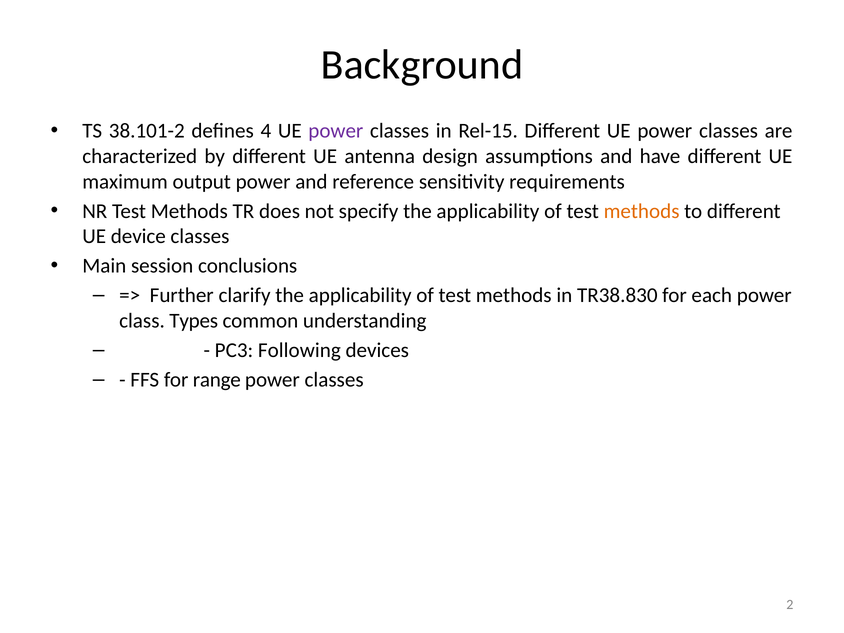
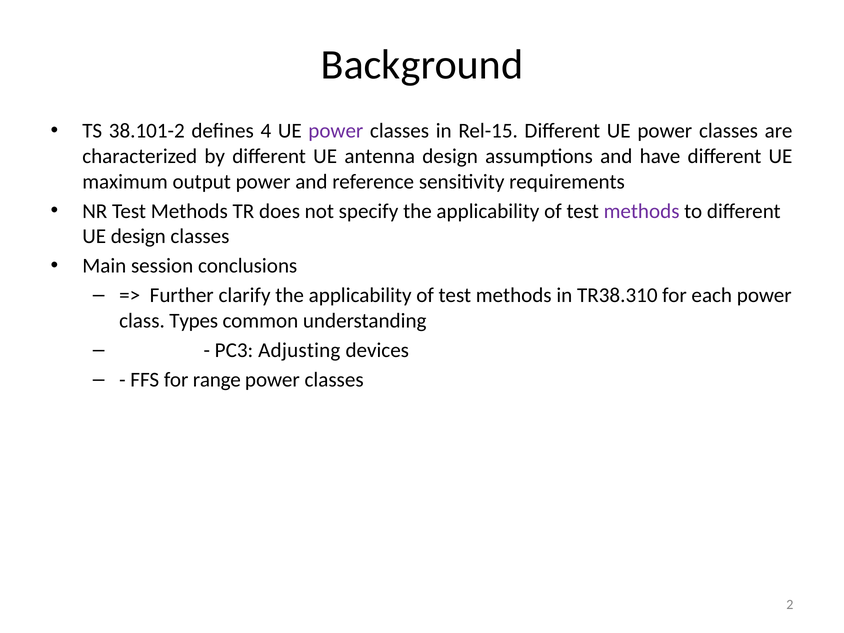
methods colour: orange -> purple (642, 211)
UE device: device -> design (138, 236)
TR38.830: TR38.830 -> TR38.310 (617, 295)
Following: Following -> Adjusting (299, 350)
